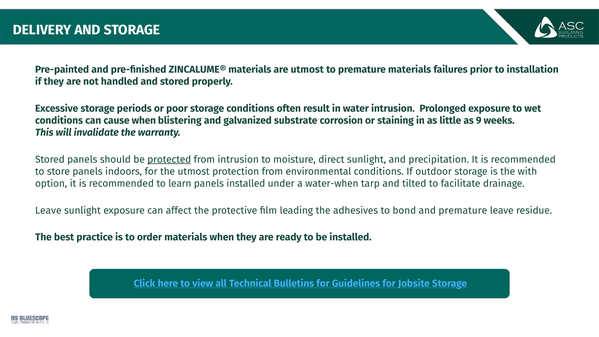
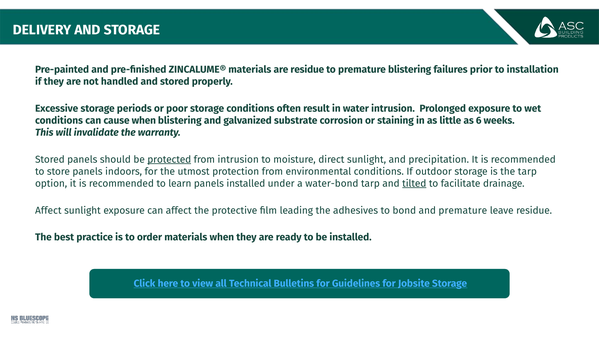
are utmost: utmost -> residue (307, 70)
premature materials: materials -> blistering (410, 70)
9: 9 -> 6 (479, 120)
the with: with -> tarp (527, 171)
water-when: water-when -> water-bond (332, 183)
tilted underline: none -> present (414, 183)
Leave: Leave -> Affect (48, 210)
